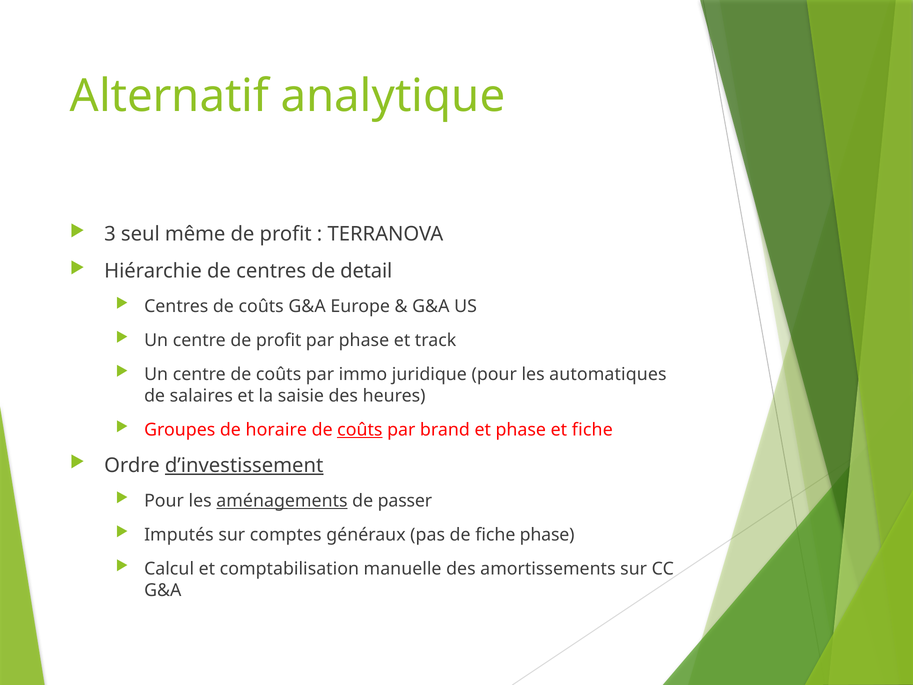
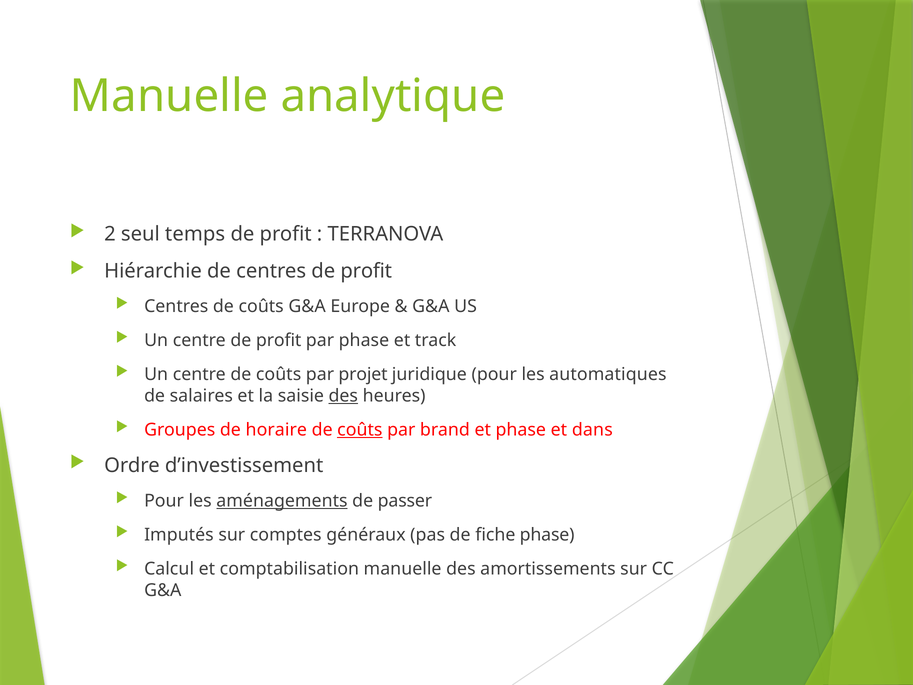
Alternatif: Alternatif -> Manuelle (169, 96)
3: 3 -> 2 (110, 234)
même: même -> temps (195, 234)
centres de detail: detail -> profit (366, 271)
immo: immo -> projet (363, 374)
des underline: none -> present (343, 396)
et fiche: fiche -> dans (592, 430)
d’investissement underline: present -> none (244, 465)
